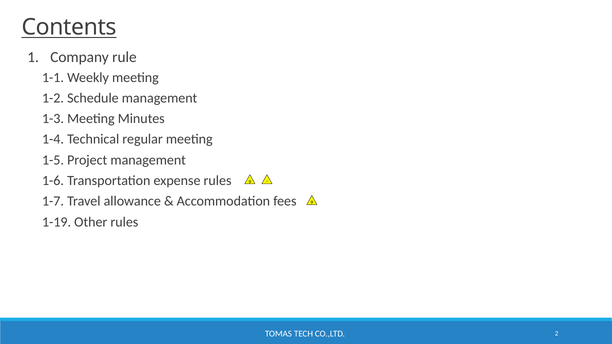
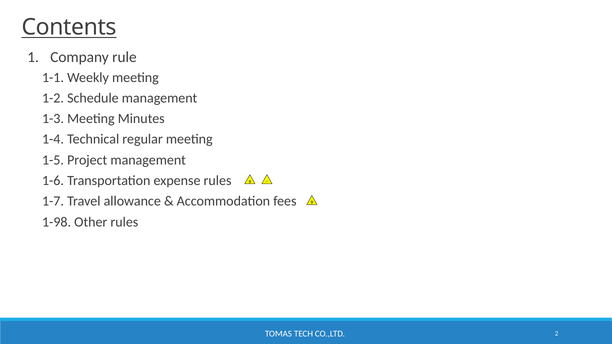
1-19: 1-19 -> 1-98 (57, 222)
